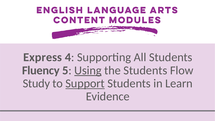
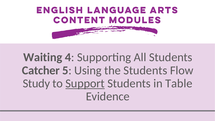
Express: Express -> Waiting (43, 57)
Fluency: Fluency -> Catcher (41, 70)
Using underline: present -> none (88, 70)
Learn: Learn -> Table (179, 83)
